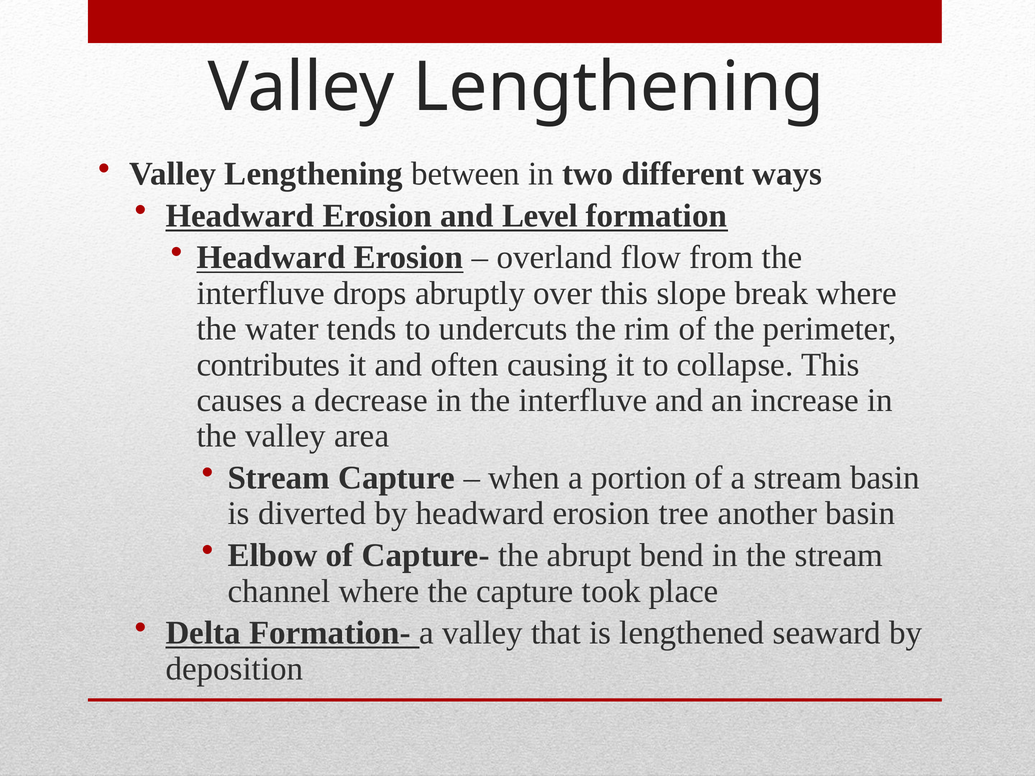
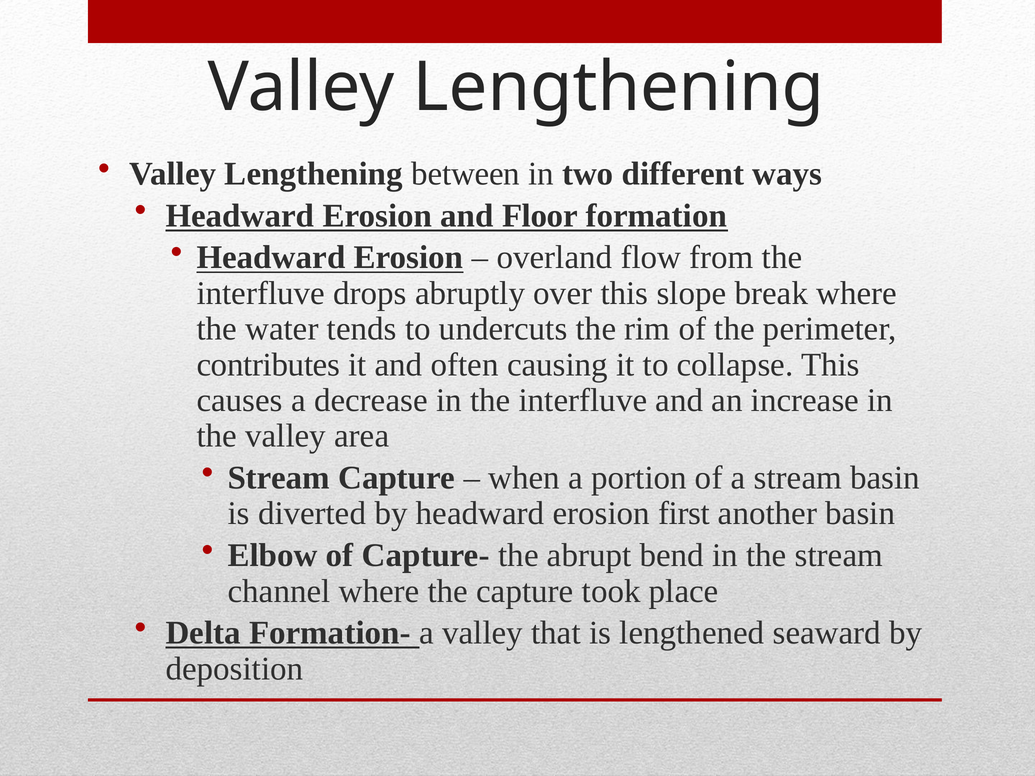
Level: Level -> Floor (540, 216)
tree: tree -> first (684, 514)
